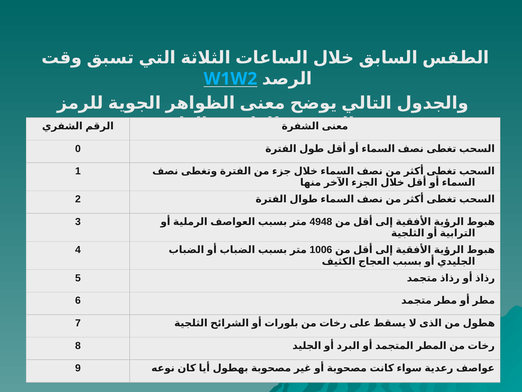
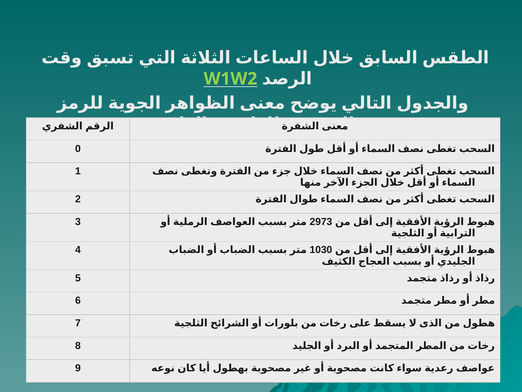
W1W2 colour: light blue -> light green (230, 79)
4948: 4948 -> 2973 (321, 222)
1006: 1006 -> 1030 (321, 250)
